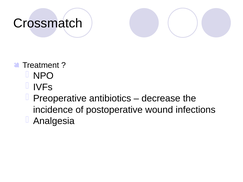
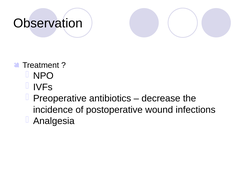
Crossmatch: Crossmatch -> Observation (48, 23)
